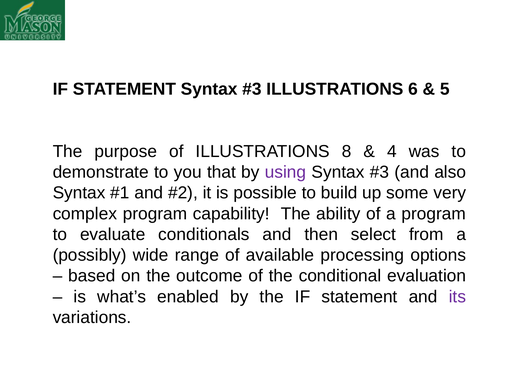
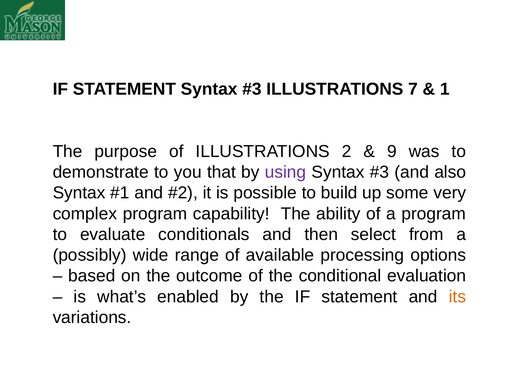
6: 6 -> 7 (413, 89)
5: 5 -> 1 (445, 89)
8: 8 -> 2 (347, 152)
4: 4 -> 9 (392, 152)
its colour: purple -> orange (457, 297)
